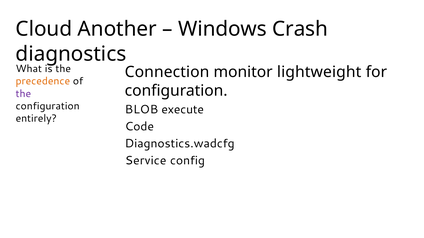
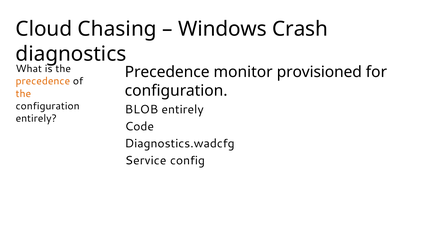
Another: Another -> Chasing (117, 29)
Connection: Connection -> Precedence (167, 72)
lightweight: lightweight -> provisioned (319, 72)
the colour: purple -> orange (23, 94)
BLOB execute: execute -> entirely (183, 110)
